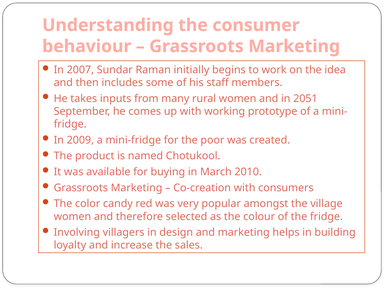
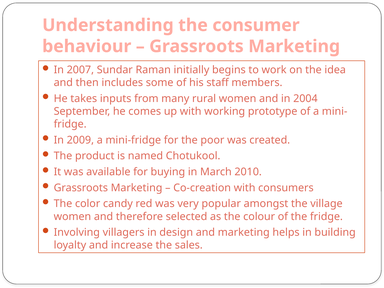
2051: 2051 -> 2004 (305, 99)
